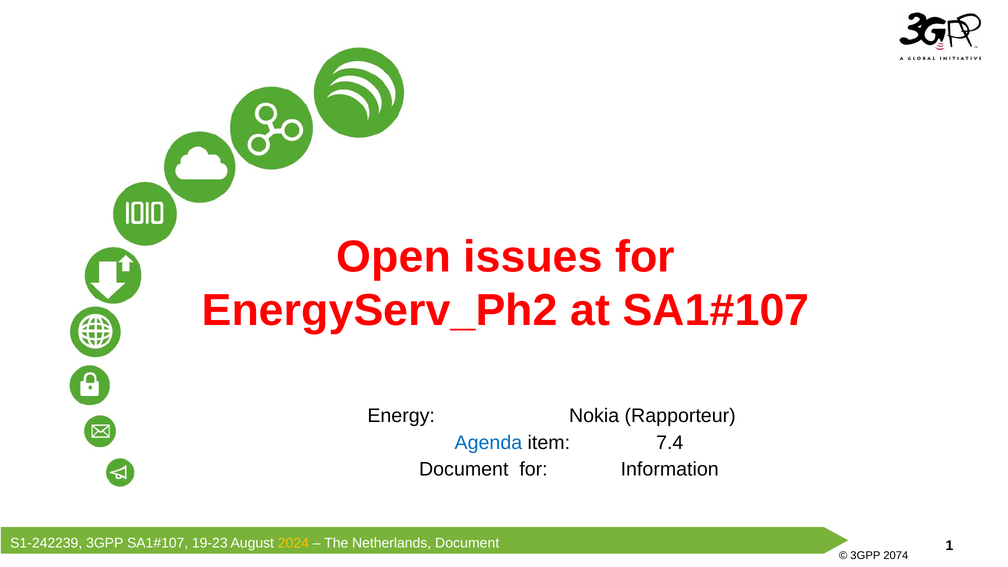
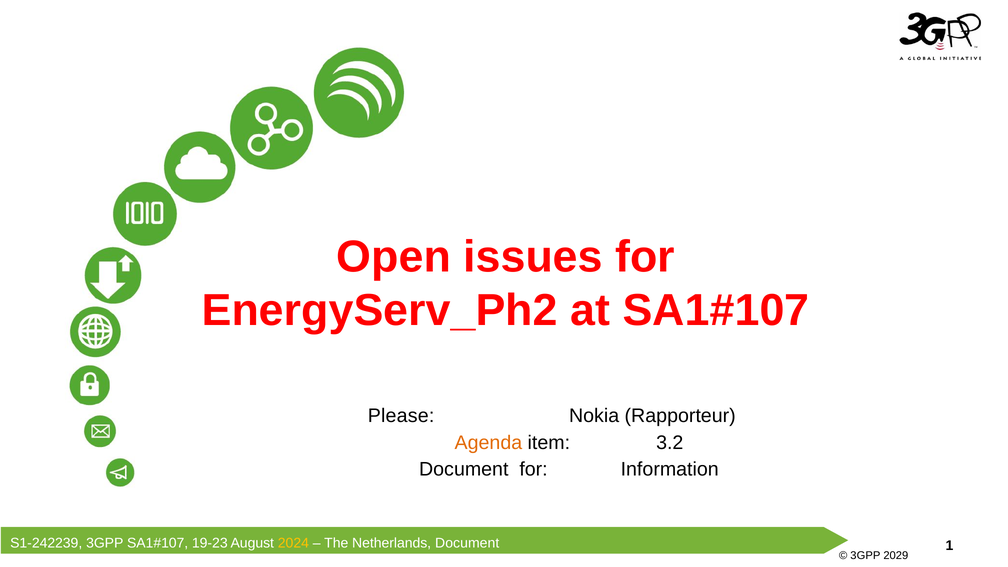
Energy: Energy -> Please (401, 416)
Agenda colour: blue -> orange (488, 443)
7.4: 7.4 -> 3.2 (670, 443)
2074: 2074 -> 2029 (896, 556)
